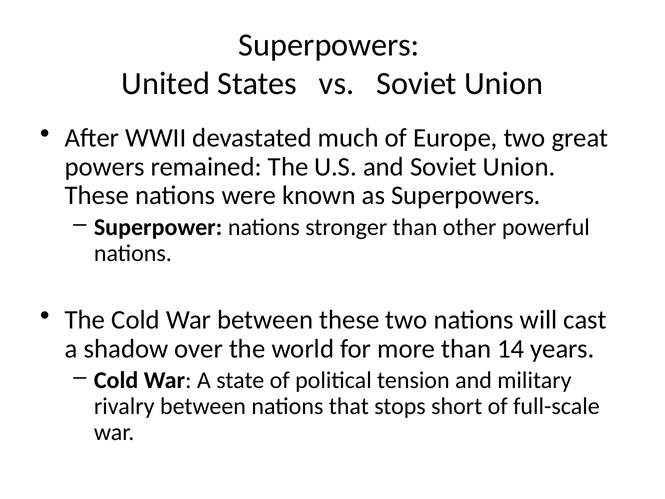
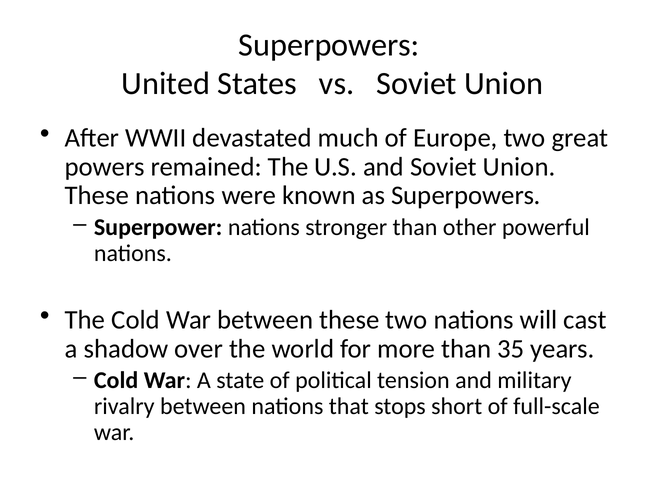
14: 14 -> 35 (511, 349)
